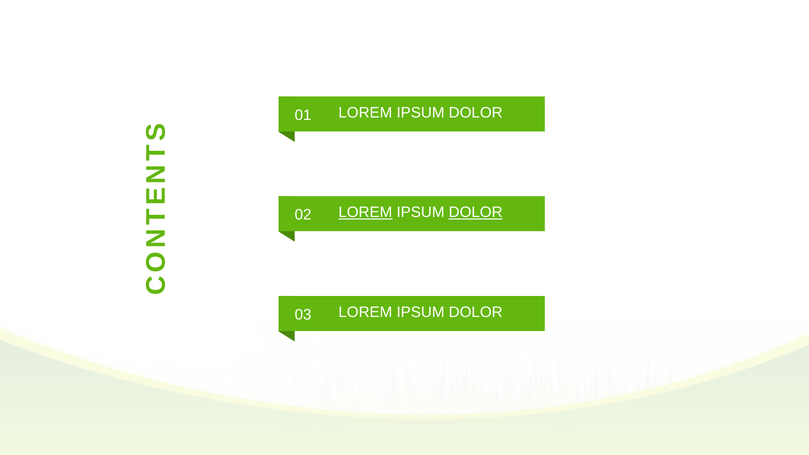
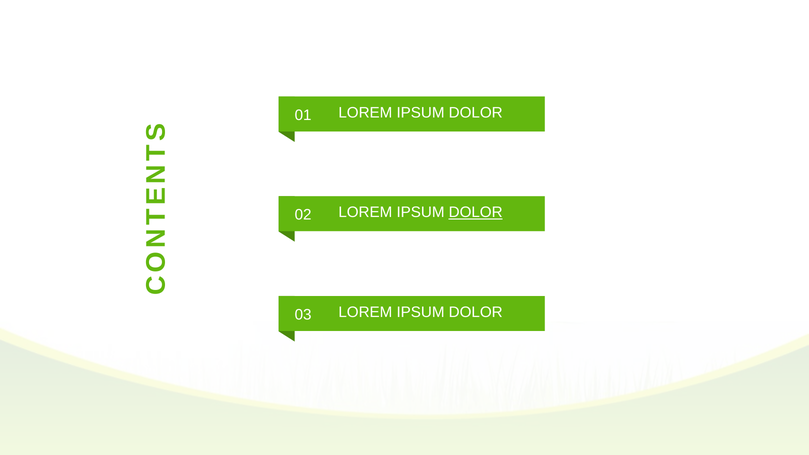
LOREM underline: present -> none (365, 212)
